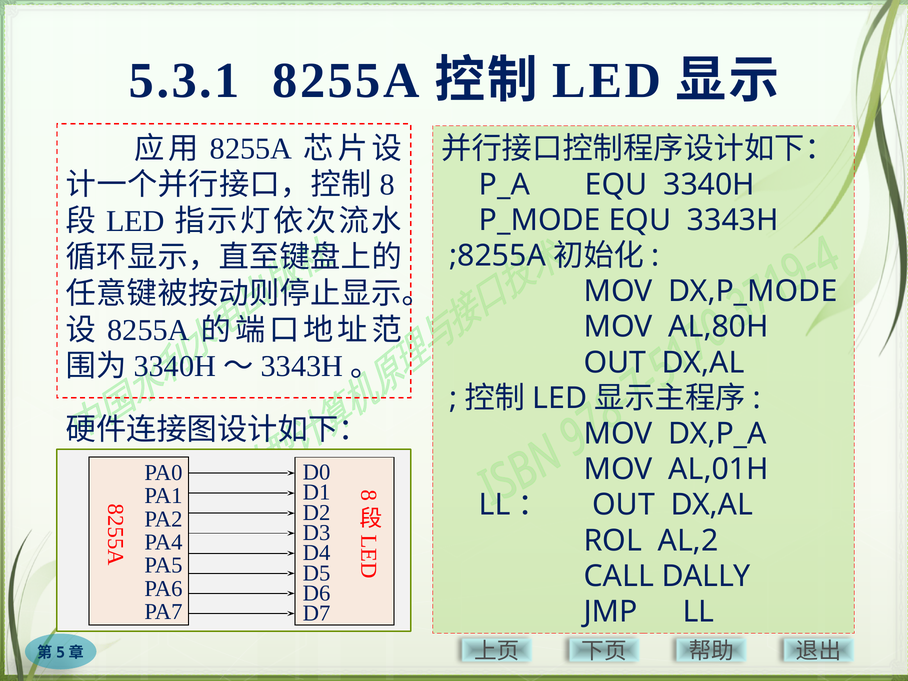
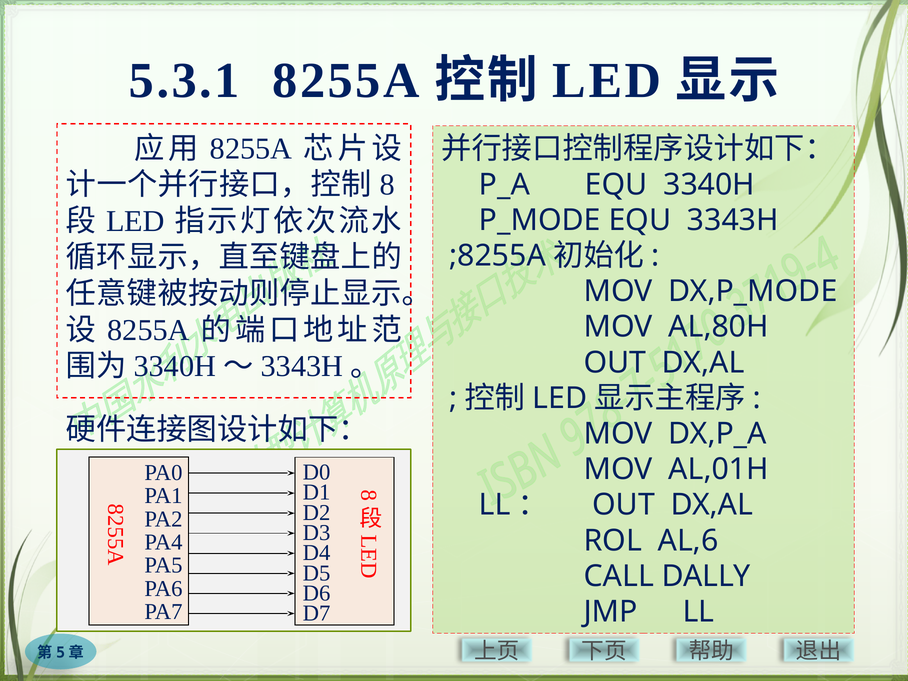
AL,2: AL,2 -> AL,6 (688, 541)
